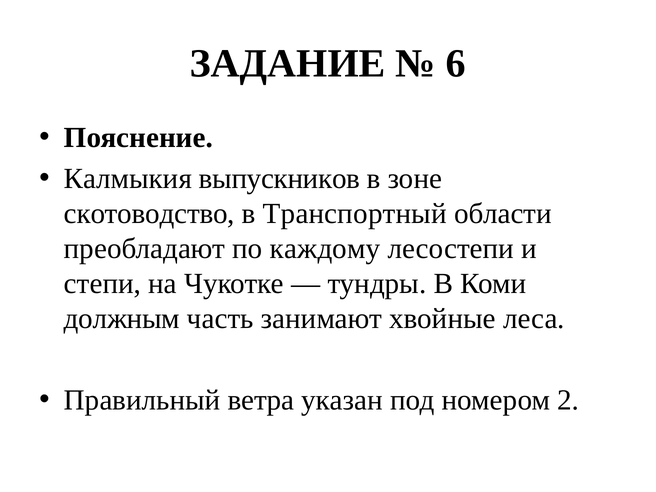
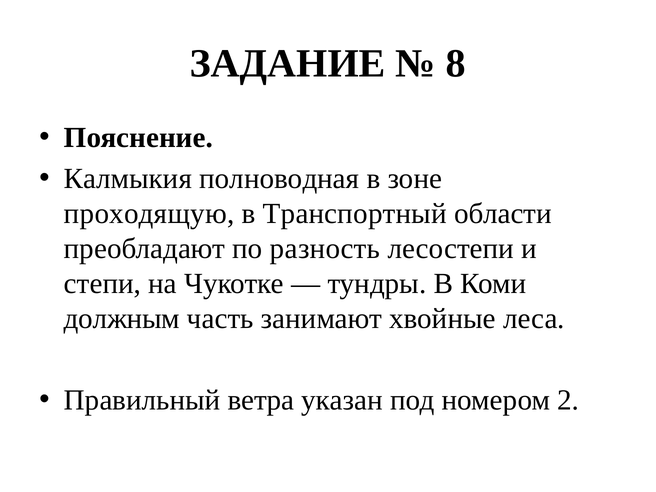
6: 6 -> 8 (456, 64)
выпускников: выпускников -> полноводная (279, 178)
скотоводство: скотоводство -> проходящую (149, 213)
каждому: каждому -> разность (325, 248)
